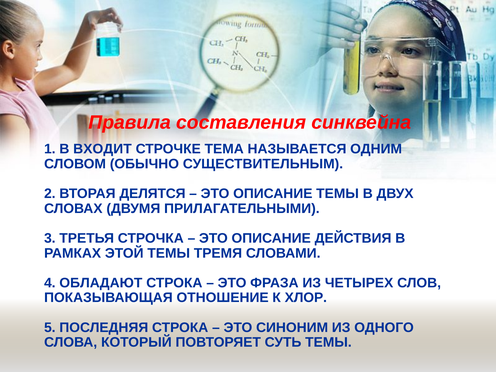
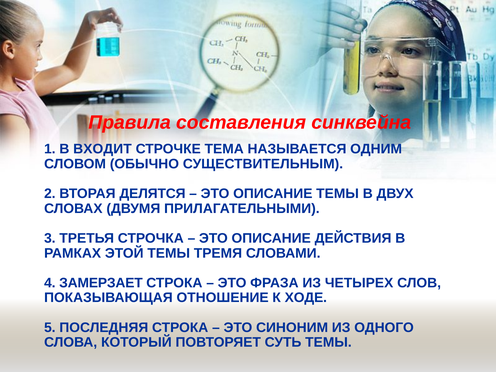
ОБЛАДАЮТ: ОБЛАДАЮТ -> ЗАМЕРЗАЕТ (101, 283)
ХЛОР: ХЛОР -> ХОДЕ (306, 298)
